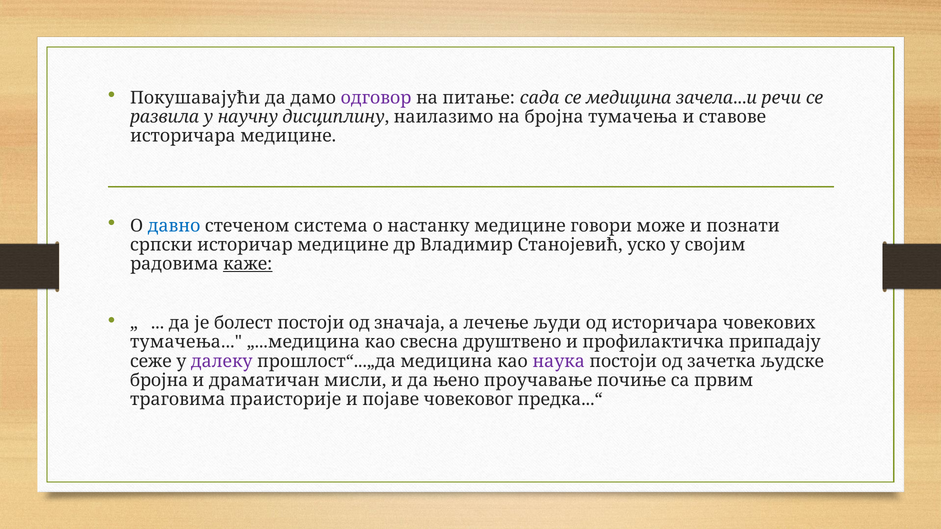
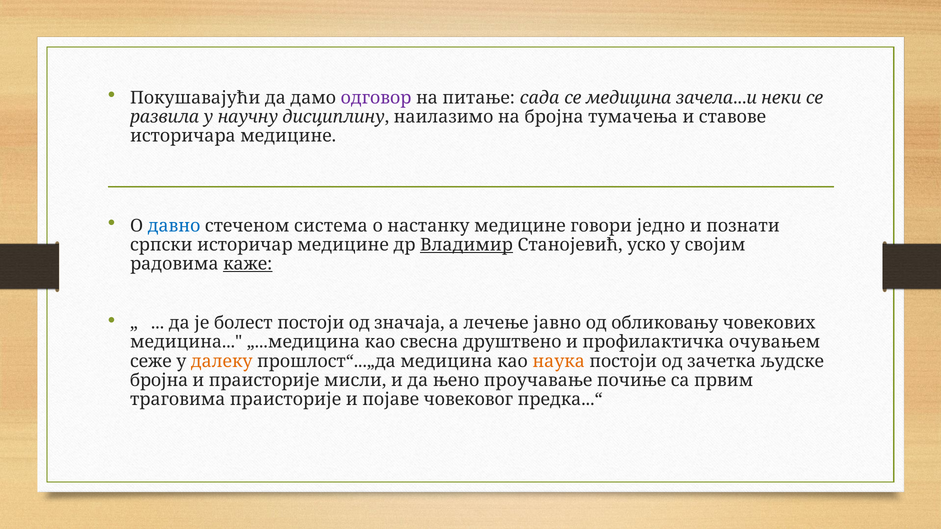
речи: речи -> неки (781, 98)
може: може -> једно (661, 226)
Владимир underline: none -> present (467, 245)
људи: људи -> јавно (557, 323)
од историчара: историчара -> обликовању (665, 323)
тумачења: тумачења -> медицинa (186, 342)
припадају: припадају -> очувањем (775, 342)
далеку colour: purple -> orange (222, 361)
наука colour: purple -> orange (559, 361)
и драматичан: драматичан -> праисторије (264, 380)
